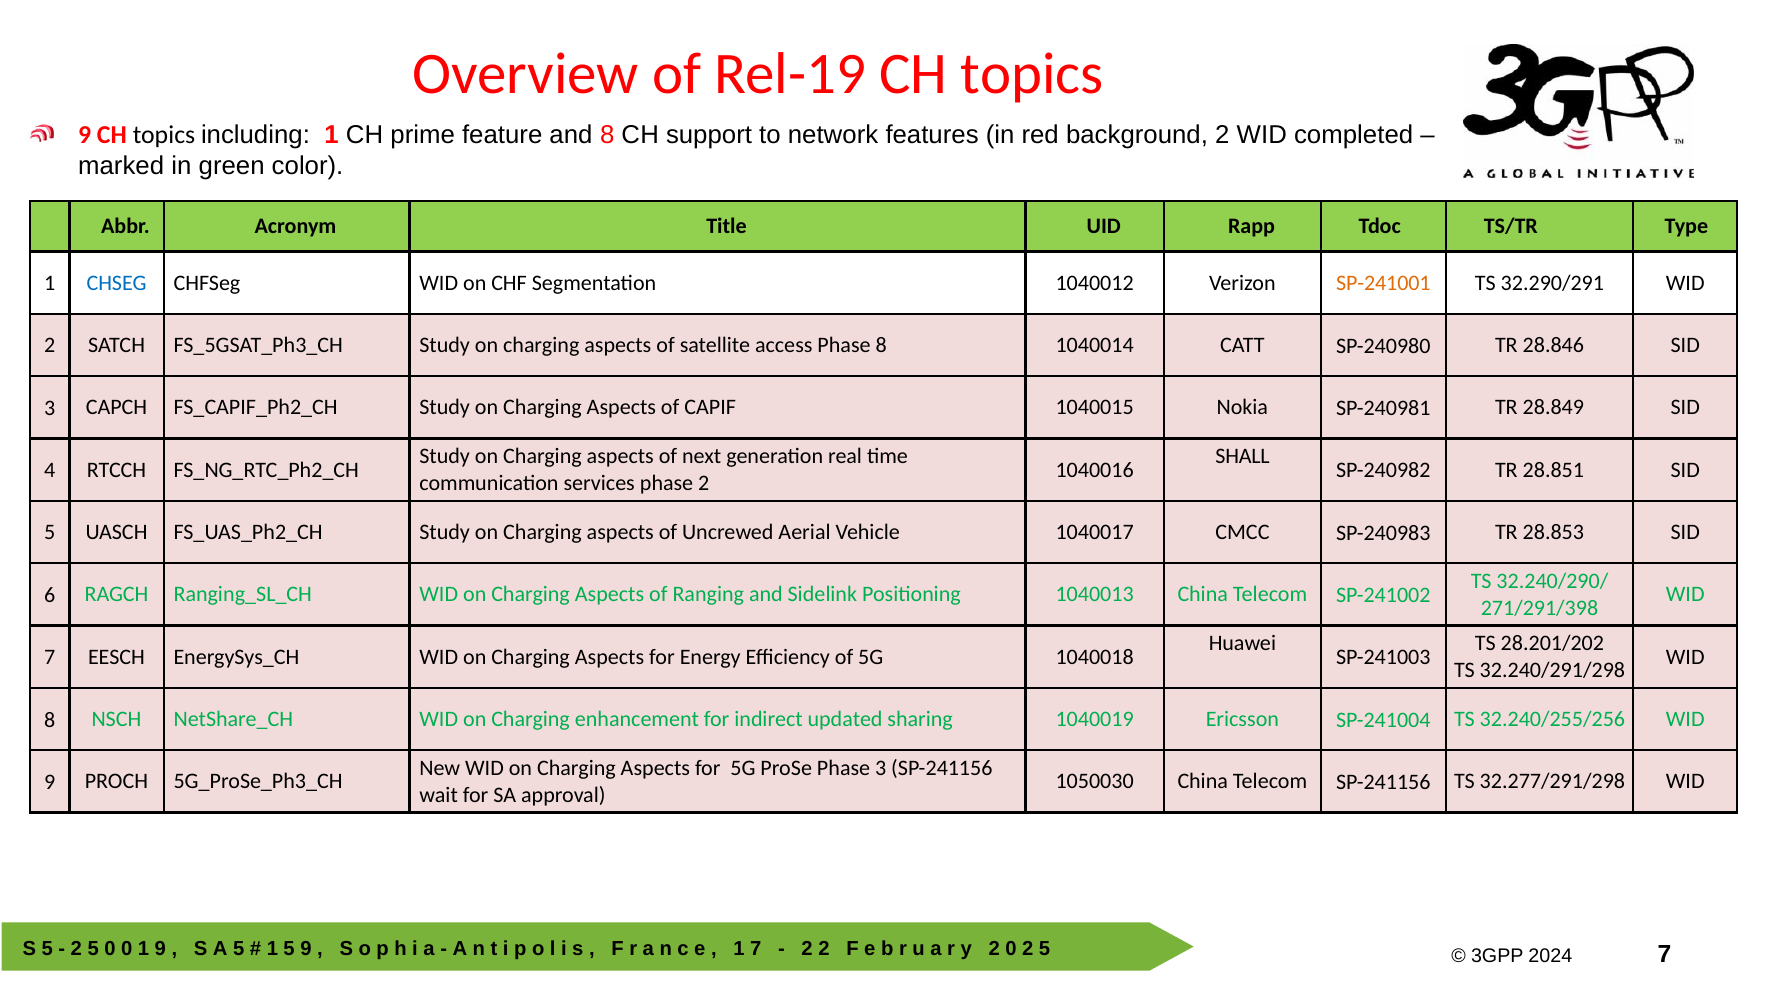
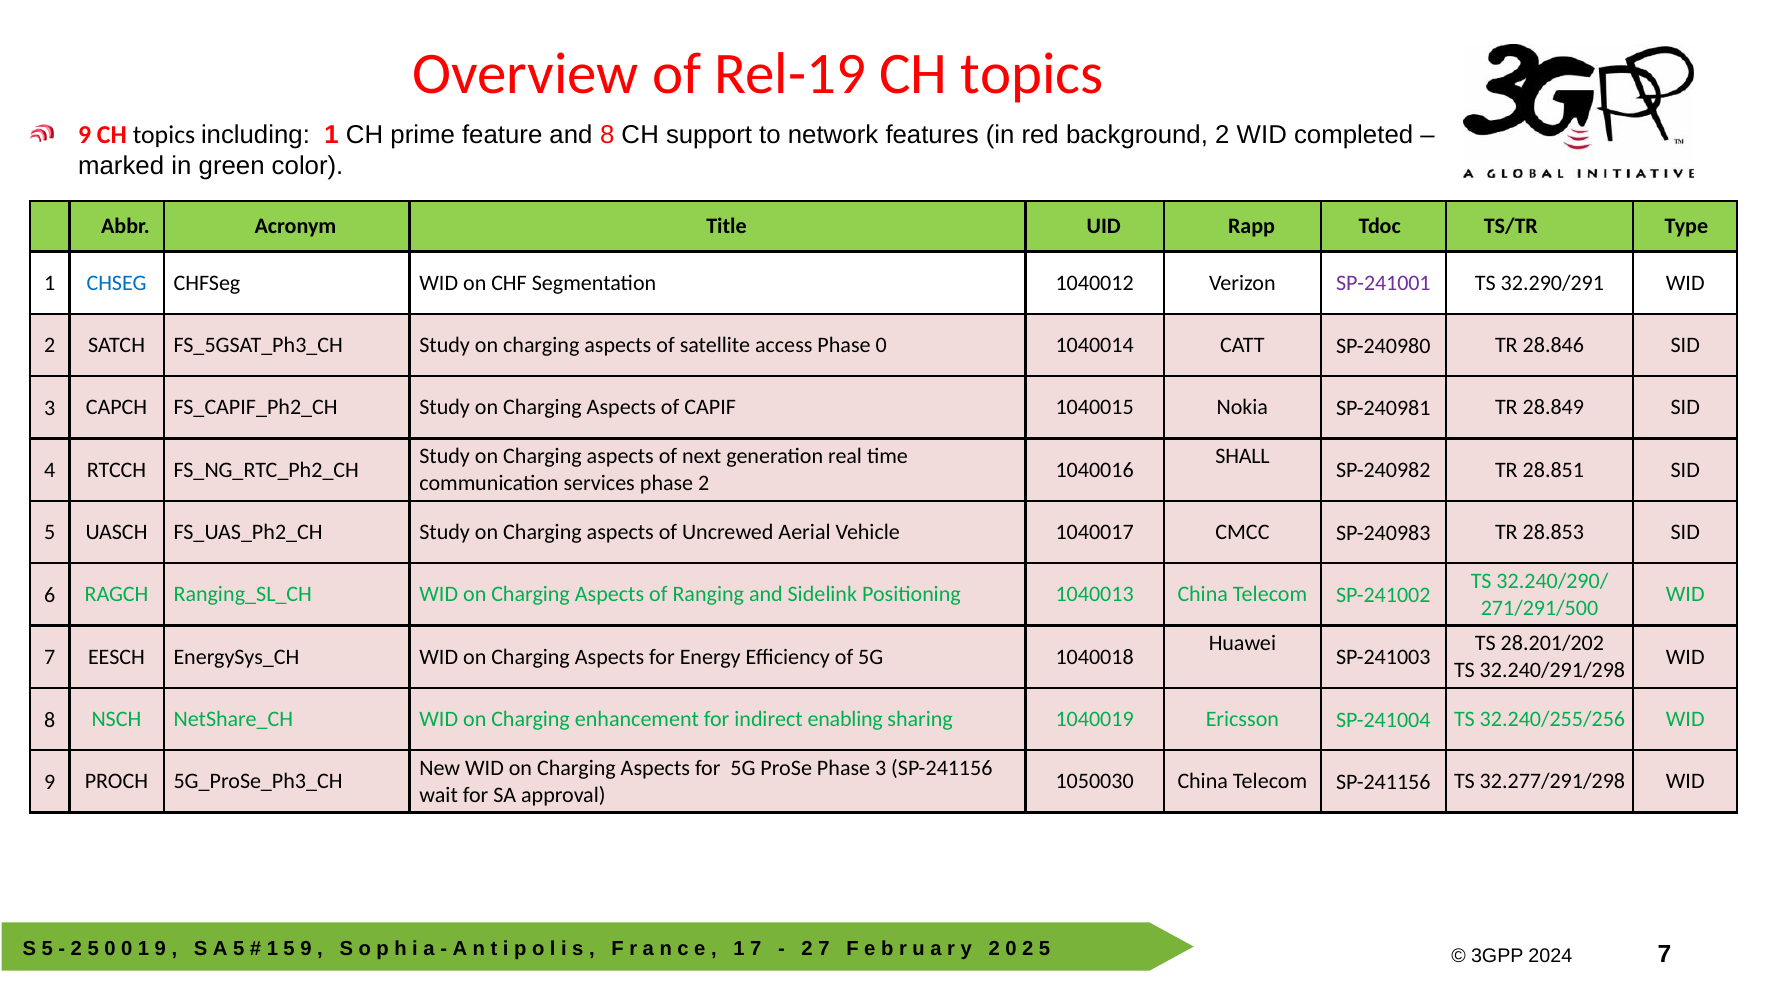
SP-241001 colour: orange -> purple (1383, 283)
Phase 8: 8 -> 0 (881, 345)
271/291/398: 271/291/398 -> 271/291/500 (1540, 608)
updated: updated -> enabling (845, 719)
2 2: 2 -> 7 (824, 949)
